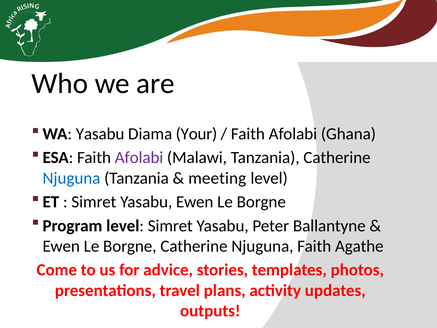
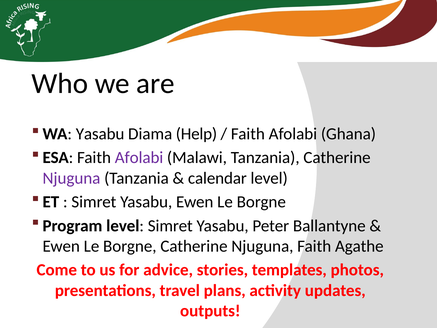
Your: Your -> Help (196, 134)
Njuguna colour: blue -> purple (71, 178)
meeting: meeting -> calendar (217, 178)
